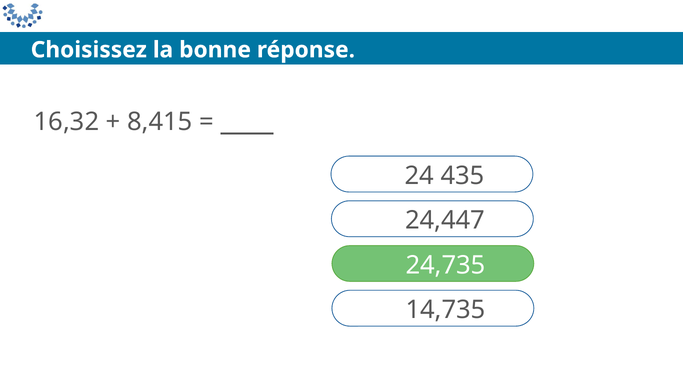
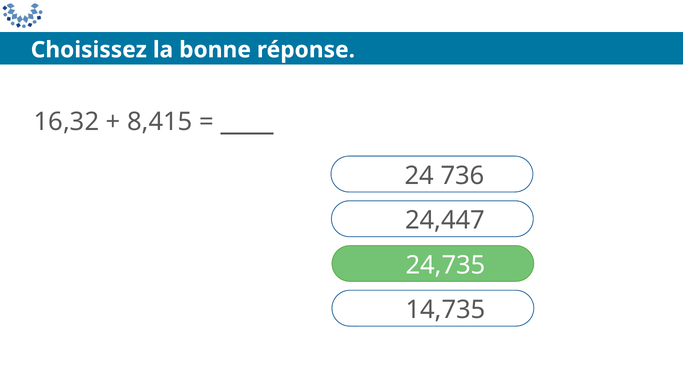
435: 435 -> 736 (463, 176)
